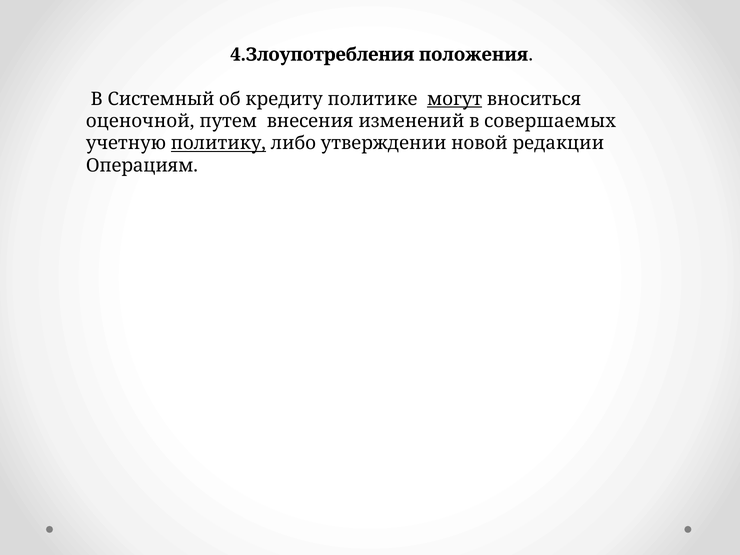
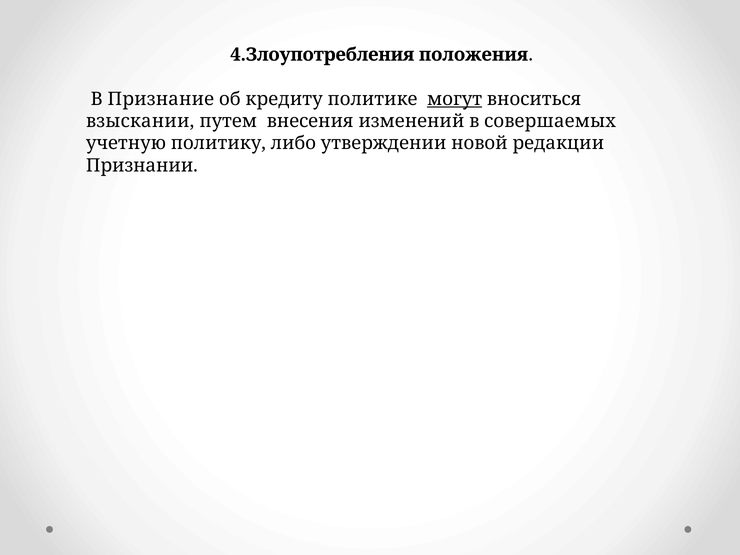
Системный: Системный -> Признание (161, 99)
оценочной: оценочной -> взыскании (140, 121)
политику underline: present -> none (218, 143)
Операциям: Операциям -> Признании (142, 166)
